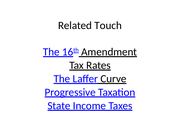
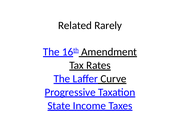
Touch: Touch -> Rarely (108, 26)
